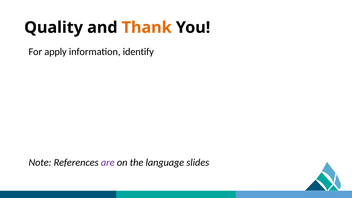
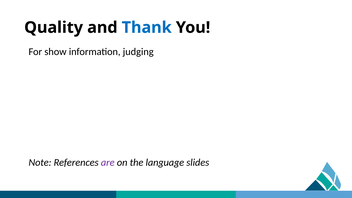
Thank colour: orange -> blue (147, 27)
apply: apply -> show (55, 52)
identify: identify -> judging (138, 52)
